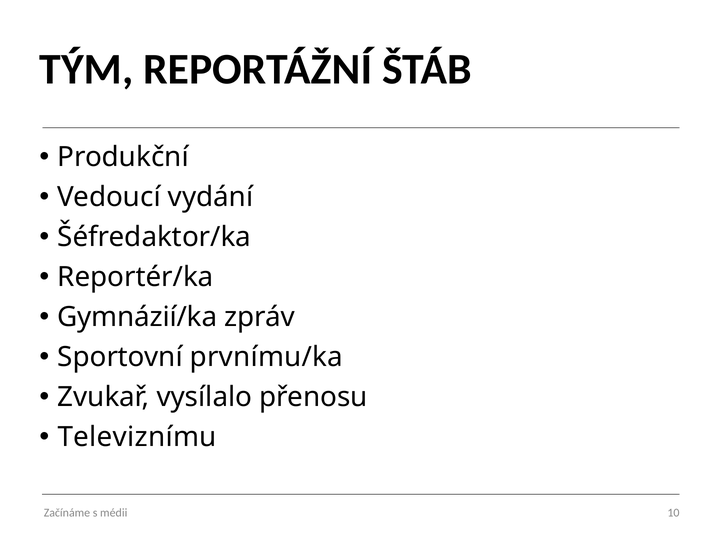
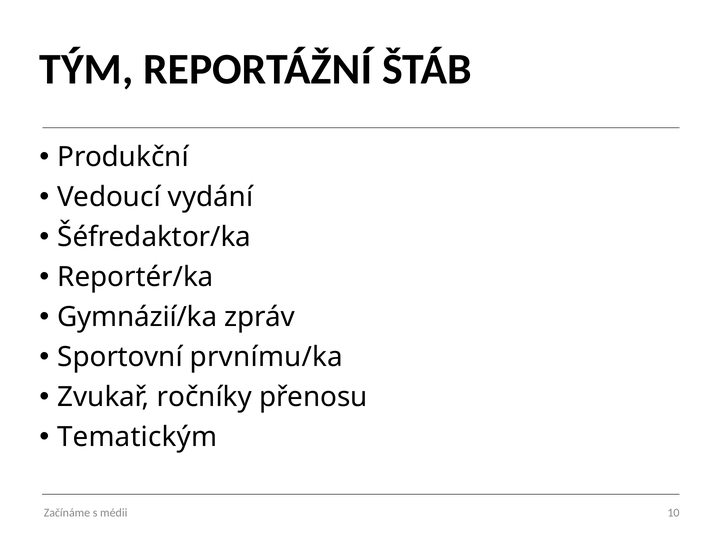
vysílalo: vysílalo -> ročníky (204, 397)
Televiznímu: Televiznímu -> Tematickým (137, 437)
